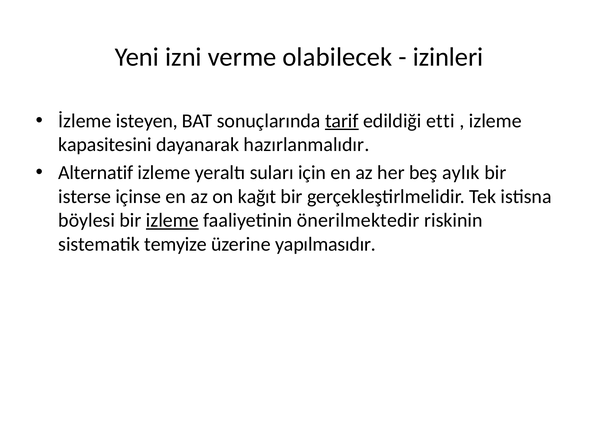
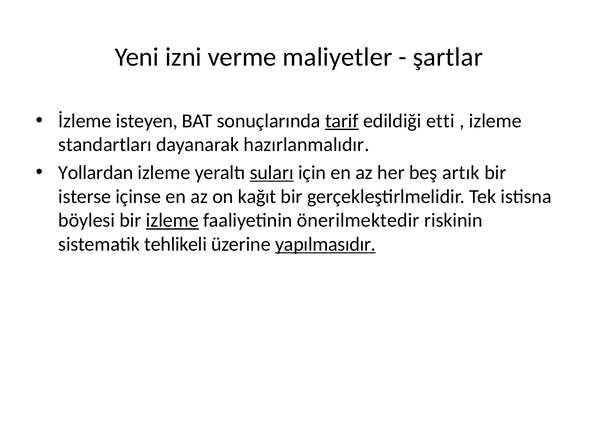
olabilecek: olabilecek -> maliyetler (337, 57)
izinleri: izinleri -> şartlar (448, 57)
kapasitesini: kapasitesini -> standartları (105, 145)
Alternatif: Alternatif -> Yollardan (96, 173)
suları underline: none -> present (272, 173)
aylık: aylık -> artık (461, 173)
temyize: temyize -> tehlikeli (176, 245)
yapılmasıdır underline: none -> present (326, 245)
